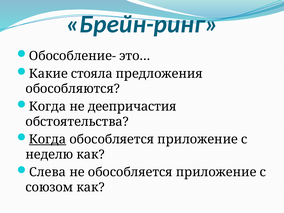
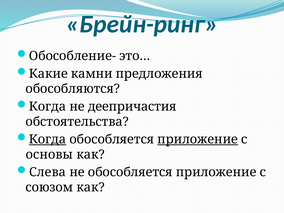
стояла: стояла -> камни (92, 74)
приложение underline: none -> present (198, 139)
неделю: неделю -> основы (49, 155)
